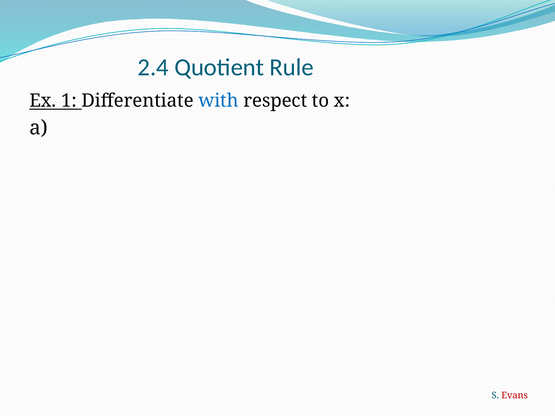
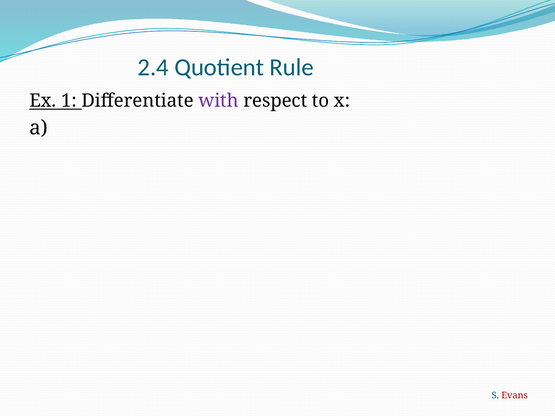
with colour: blue -> purple (219, 101)
